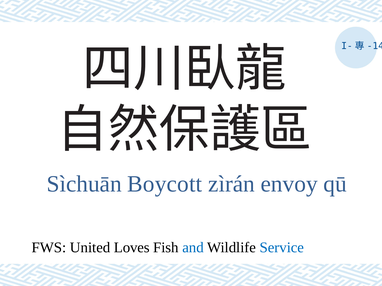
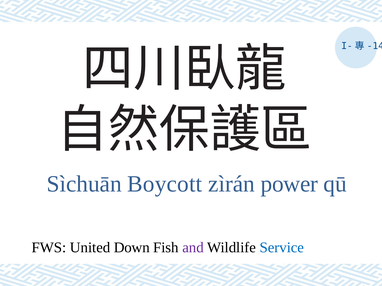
envoy: envoy -> power (289, 184)
Loves: Loves -> Down (132, 248)
and colour: blue -> purple (193, 248)
